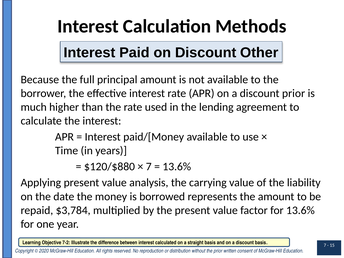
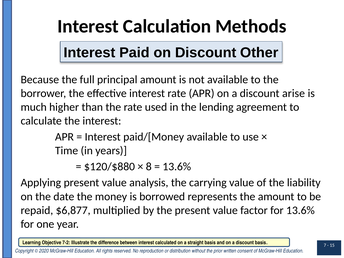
discount prior: prior -> arise (294, 93)
7: 7 -> 8 (149, 167)
$3,784: $3,784 -> $6,877 (73, 210)
